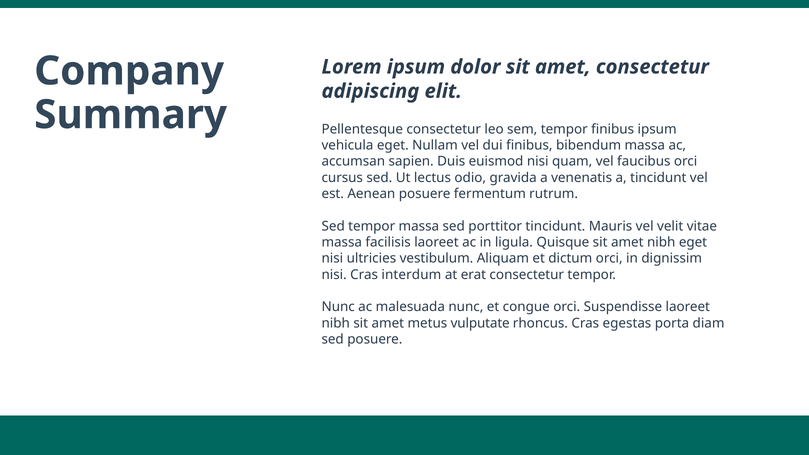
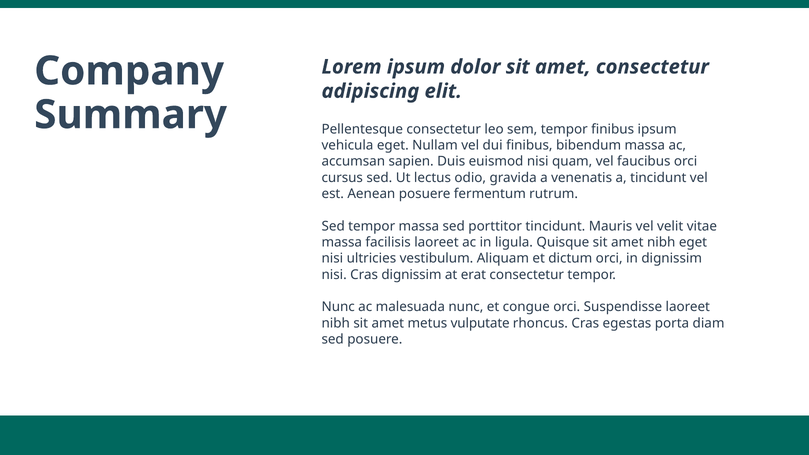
Cras interdum: interdum -> dignissim (411, 275)
